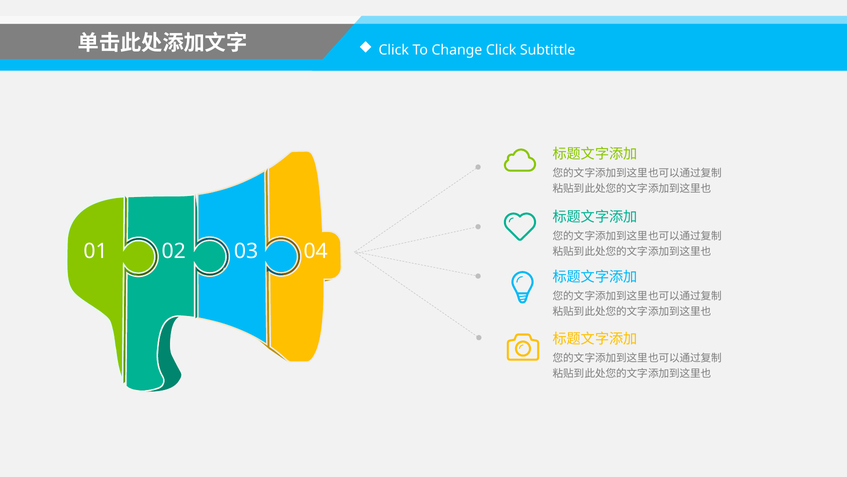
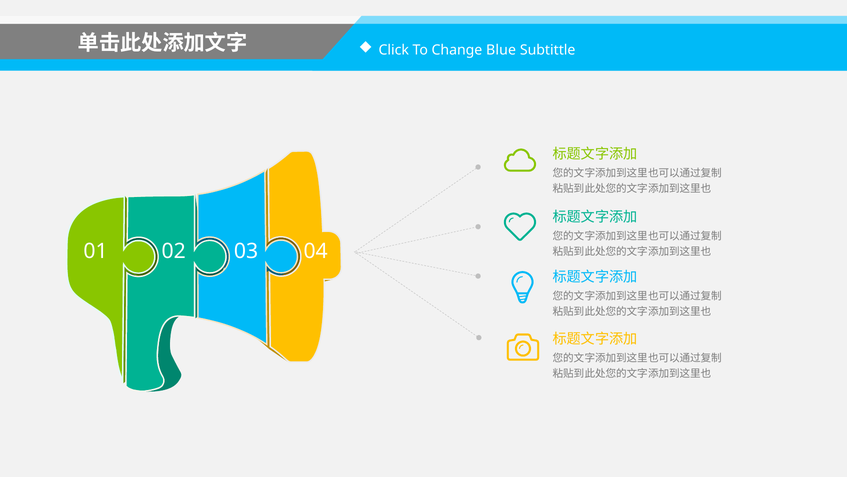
Change Click: Click -> Blue (501, 50)
